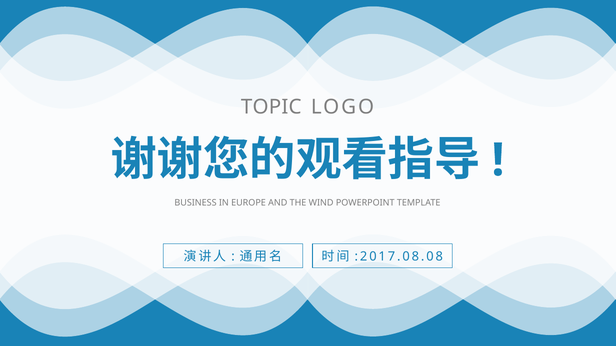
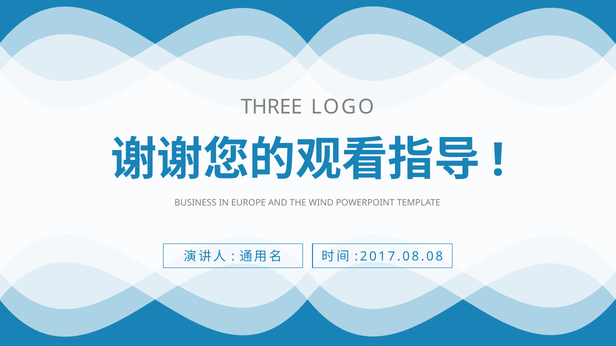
TOPIC: TOPIC -> THREE (271, 107)
